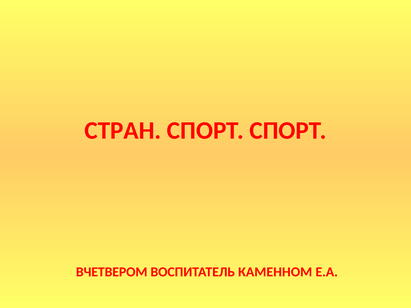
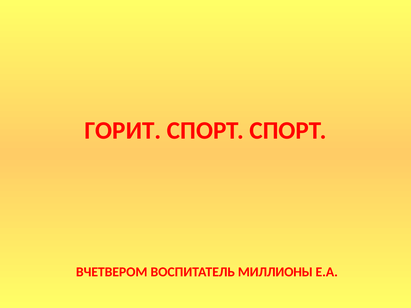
СТРАН: СТРАН -> ГОРИТ (123, 131)
КАМЕННОМ: КАМЕННОМ -> МИЛЛИОНЫ (275, 272)
